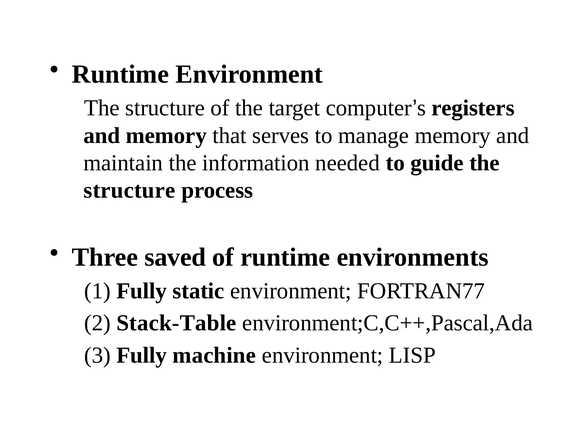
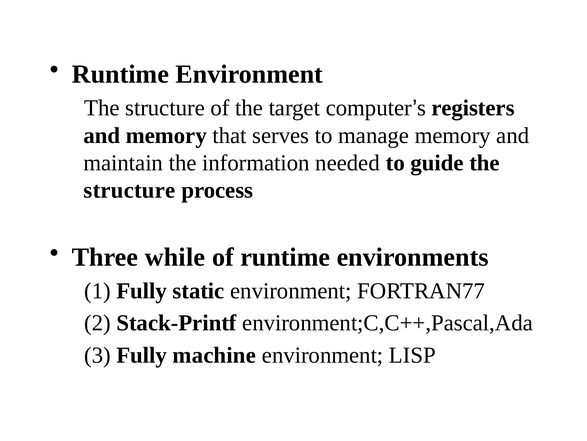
saved: saved -> while (175, 257)
Stack-Table: Stack-Table -> Stack-Printf (176, 323)
